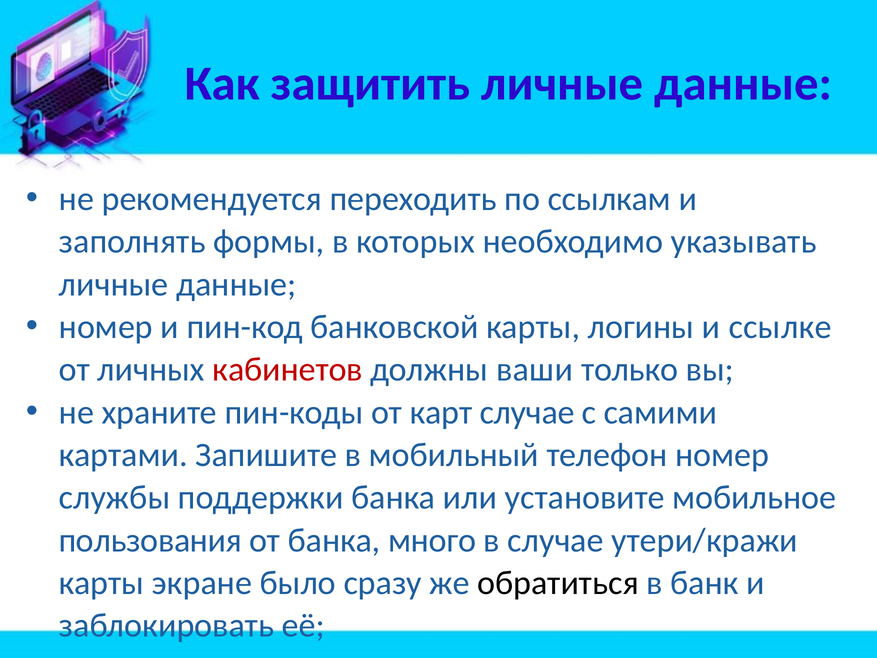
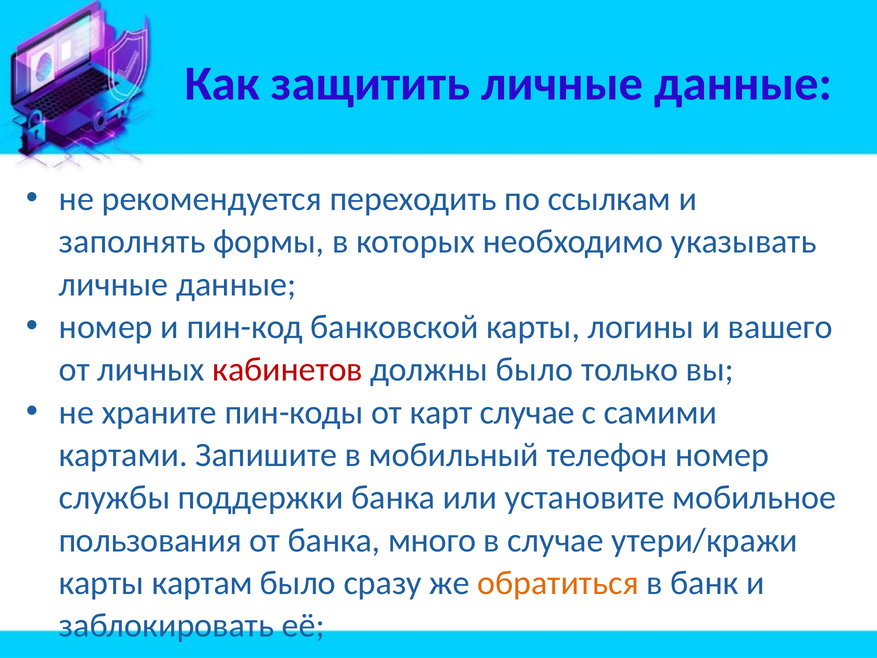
ссылке: ссылке -> вашего (780, 327)
должны ваши: ваши -> было (535, 370)
экране: экране -> картам (202, 583)
обратиться colour: black -> orange (558, 583)
